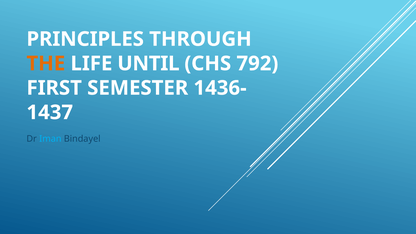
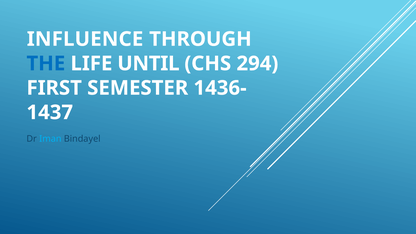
PRINCIPLES: PRINCIPLES -> INFLUENCE (85, 39)
THE colour: orange -> blue (46, 64)
792: 792 -> 294 (257, 64)
